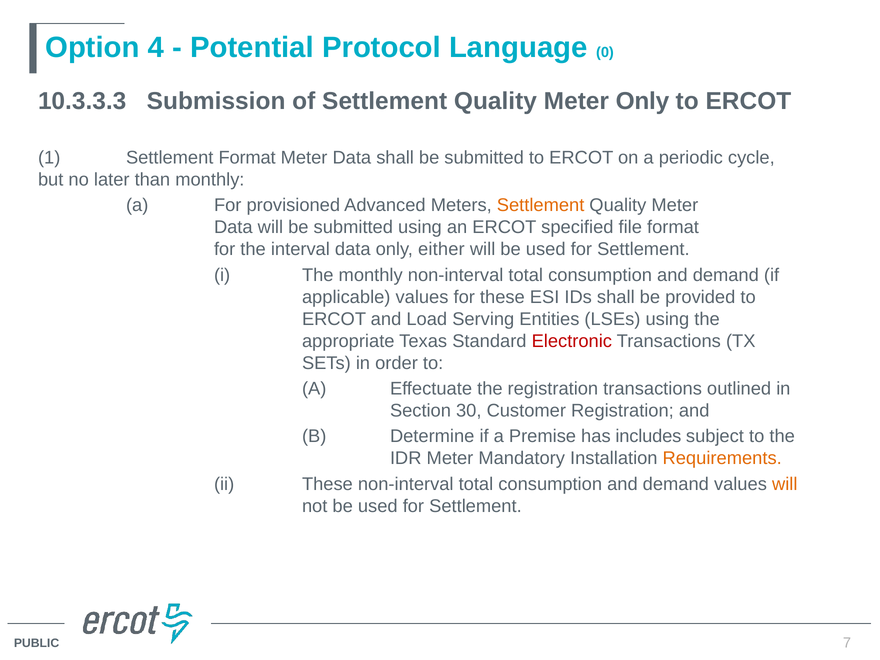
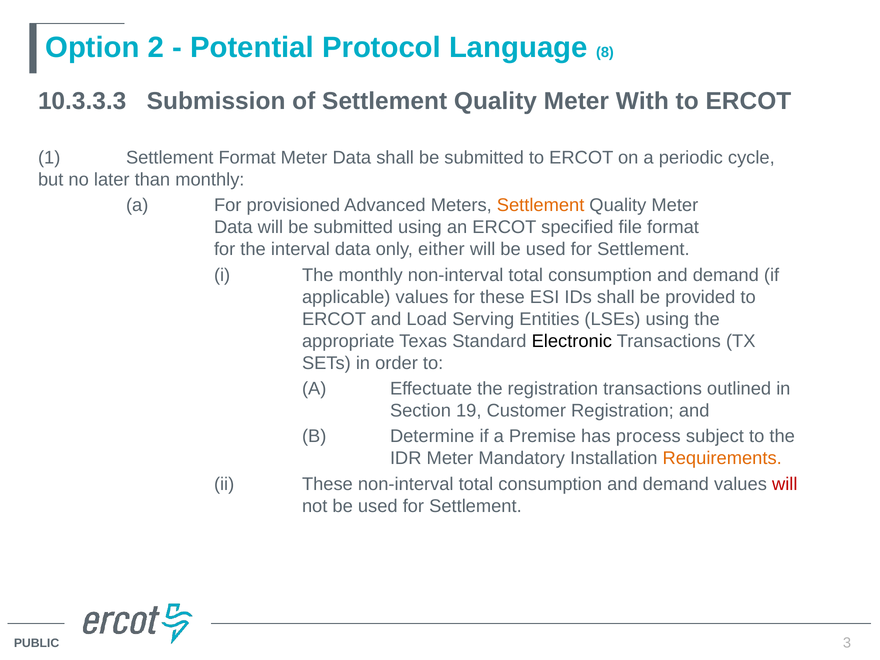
4: 4 -> 2 (156, 47)
0: 0 -> 8 (605, 52)
Meter Only: Only -> With (642, 101)
Electronic colour: red -> black (572, 341)
30: 30 -> 19 (469, 411)
includes: includes -> process (648, 436)
will colour: orange -> red (785, 484)
7: 7 -> 3 (847, 643)
